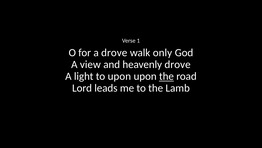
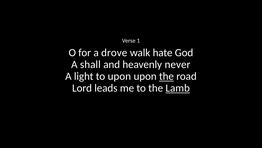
only: only -> hate (163, 52)
view: view -> shall (90, 64)
heavenly drove: drove -> never (178, 64)
Lamb underline: none -> present (178, 88)
